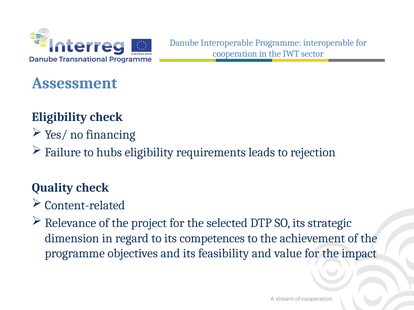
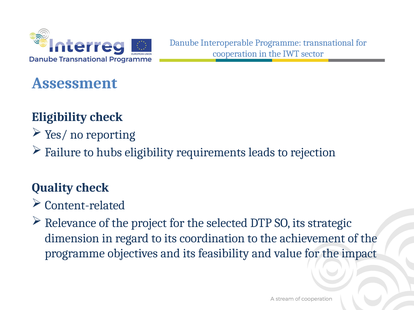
Programme interoperable: interoperable -> transnational (329, 43)
financing: financing -> reporting (111, 135)
competences: competences -> coordination (212, 239)
